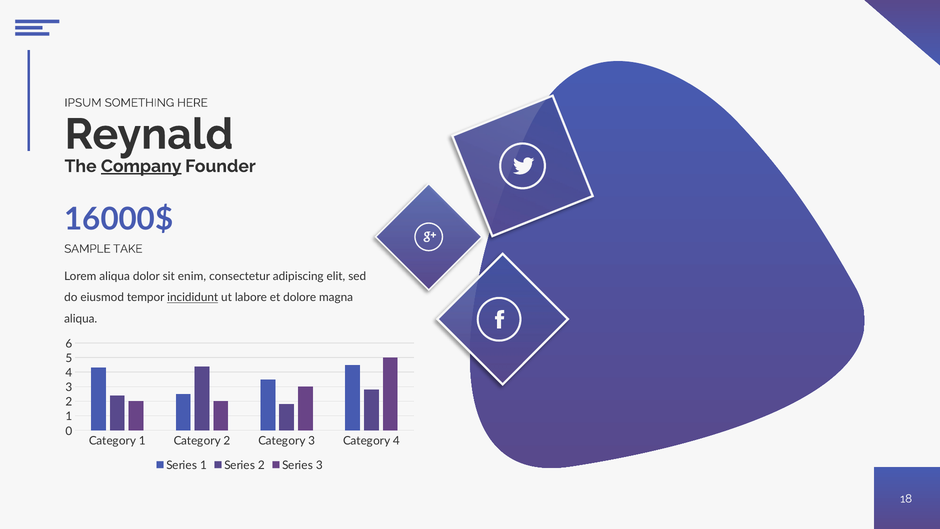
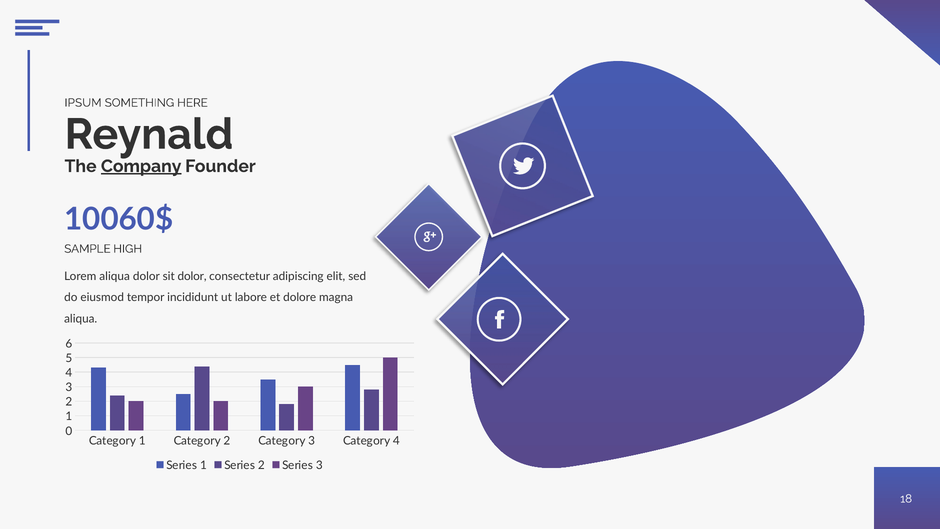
16000$: 16000$ -> 10060$ (119, 219)
TAKE: TAKE -> HIGH (128, 249)
sit enim: enim -> dolor (192, 276)
incididunt underline: present -> none (193, 297)
